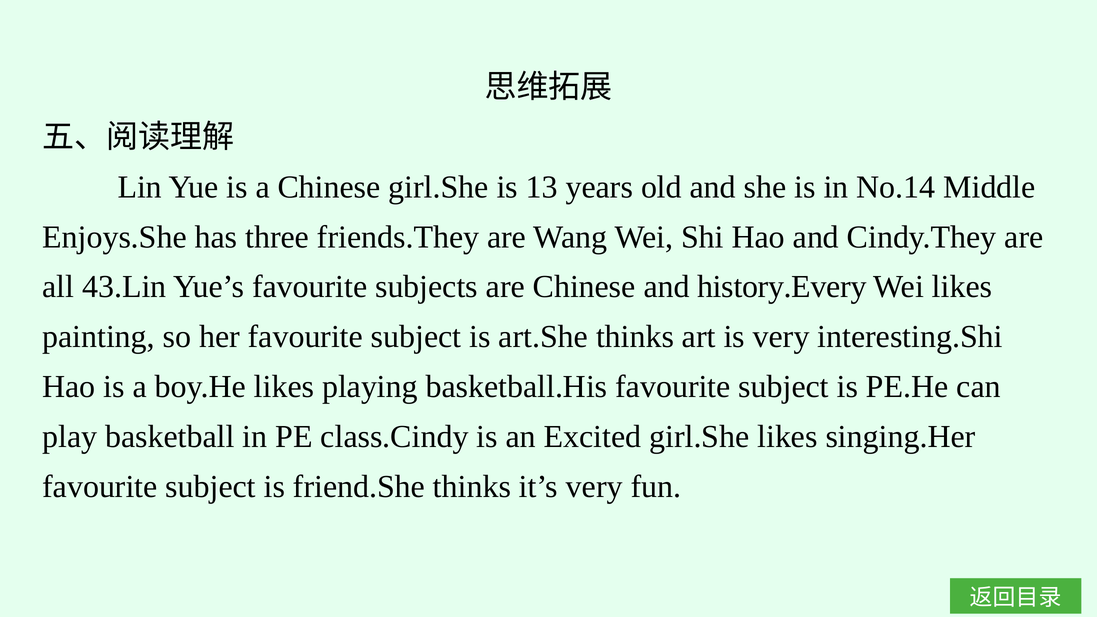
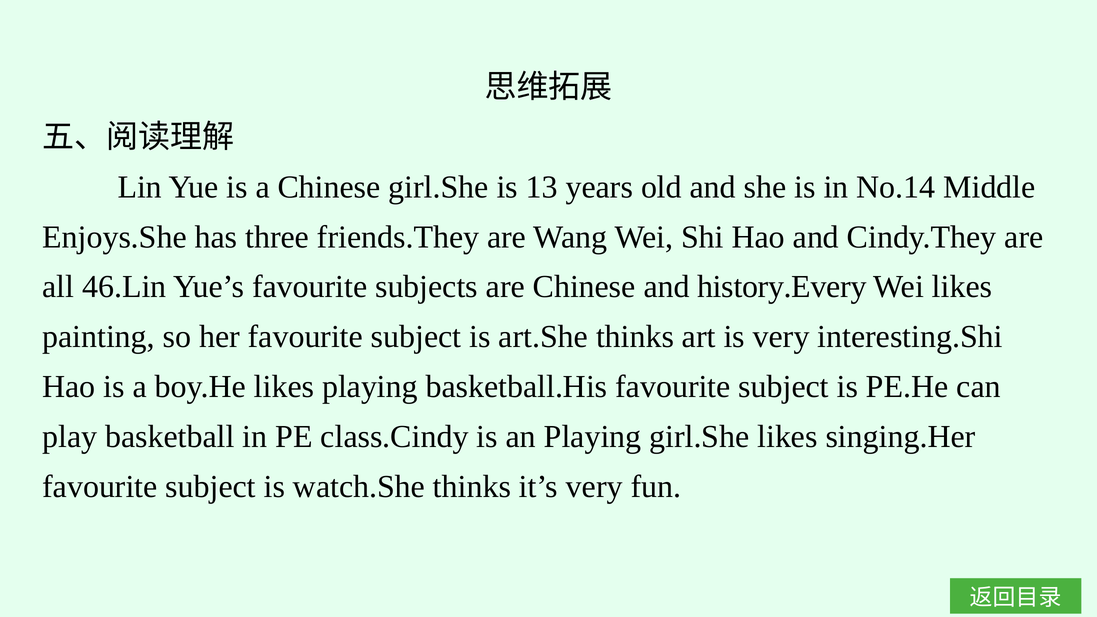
43.Lin: 43.Lin -> 46.Lin (124, 287)
an Excited: Excited -> Playing (593, 437)
friend.She: friend.She -> watch.She (359, 487)
